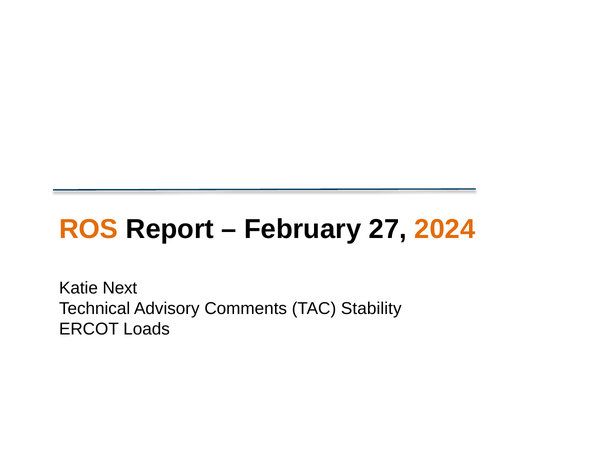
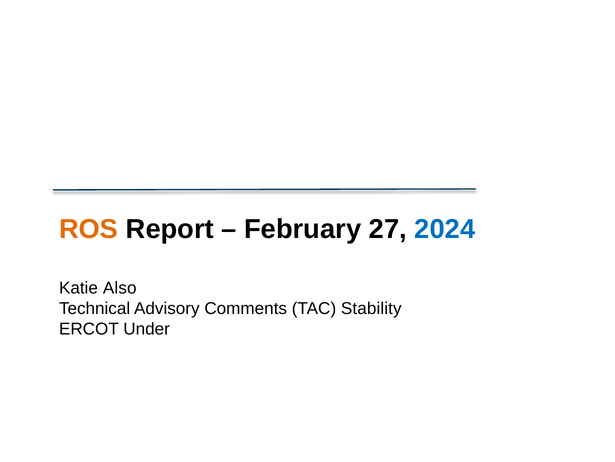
2024 colour: orange -> blue (445, 229)
Next: Next -> Also (120, 287)
Loads: Loads -> Under (147, 328)
